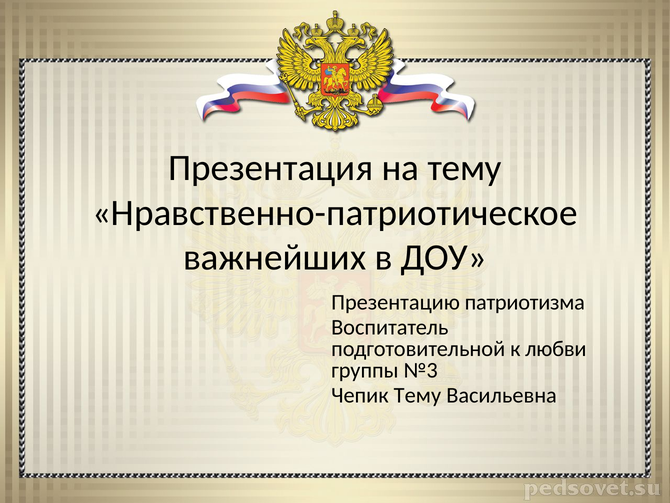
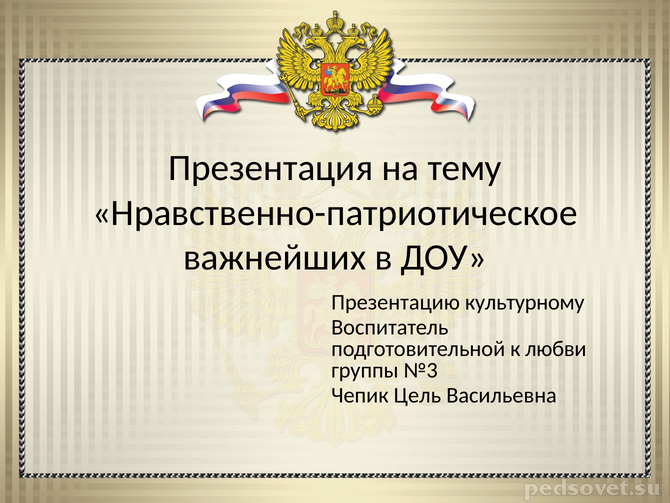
патриотизма: патриотизма -> культурному (525, 302)
Чепик Тему: Тему -> Цель (417, 395)
